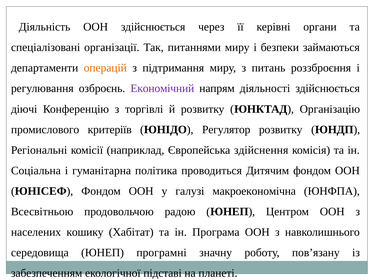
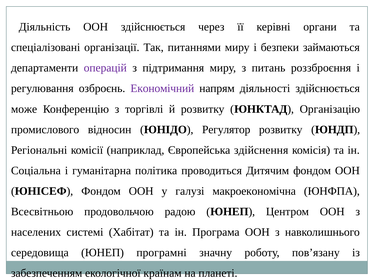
операцій colour: orange -> purple (105, 68)
діючі: діючі -> може (24, 109)
критеріїв: критеріїв -> відносин (110, 130)
кошику: кошику -> системі (85, 233)
підставі: підставі -> країнам (163, 274)
